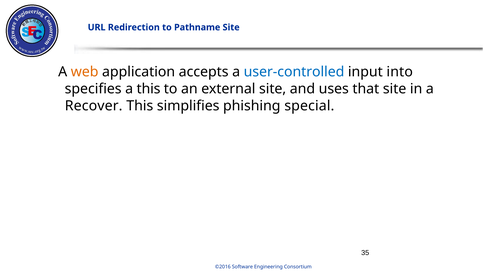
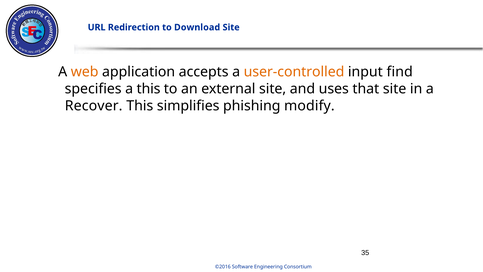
Pathname: Pathname -> Download (197, 27)
user-controlled colour: blue -> orange (294, 72)
into: into -> find (400, 72)
special: special -> modify (309, 106)
